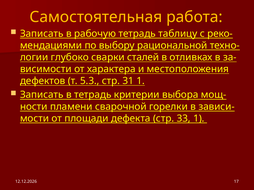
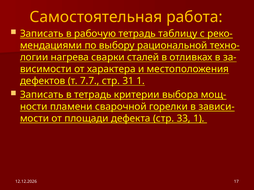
глубоко: глубоко -> нагрева (70, 57)
5.3: 5.3 -> 7.7 (90, 81)
